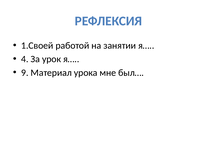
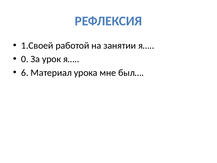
4: 4 -> 0 (25, 59)
9: 9 -> 6 (25, 73)
